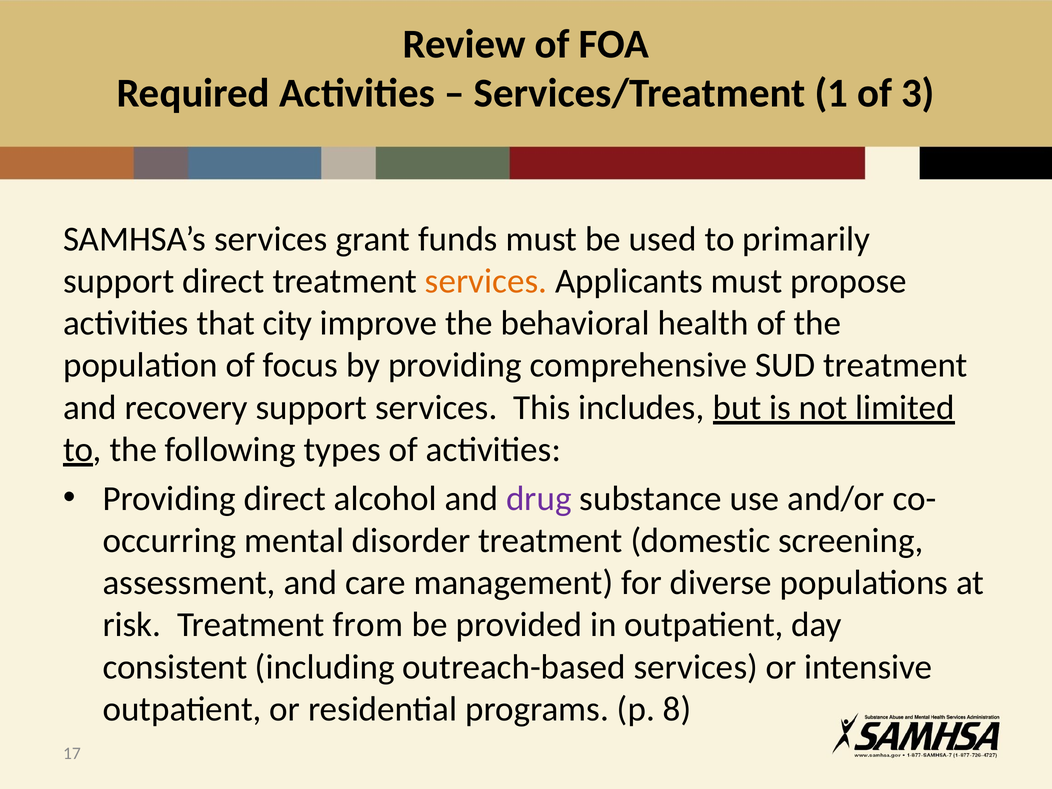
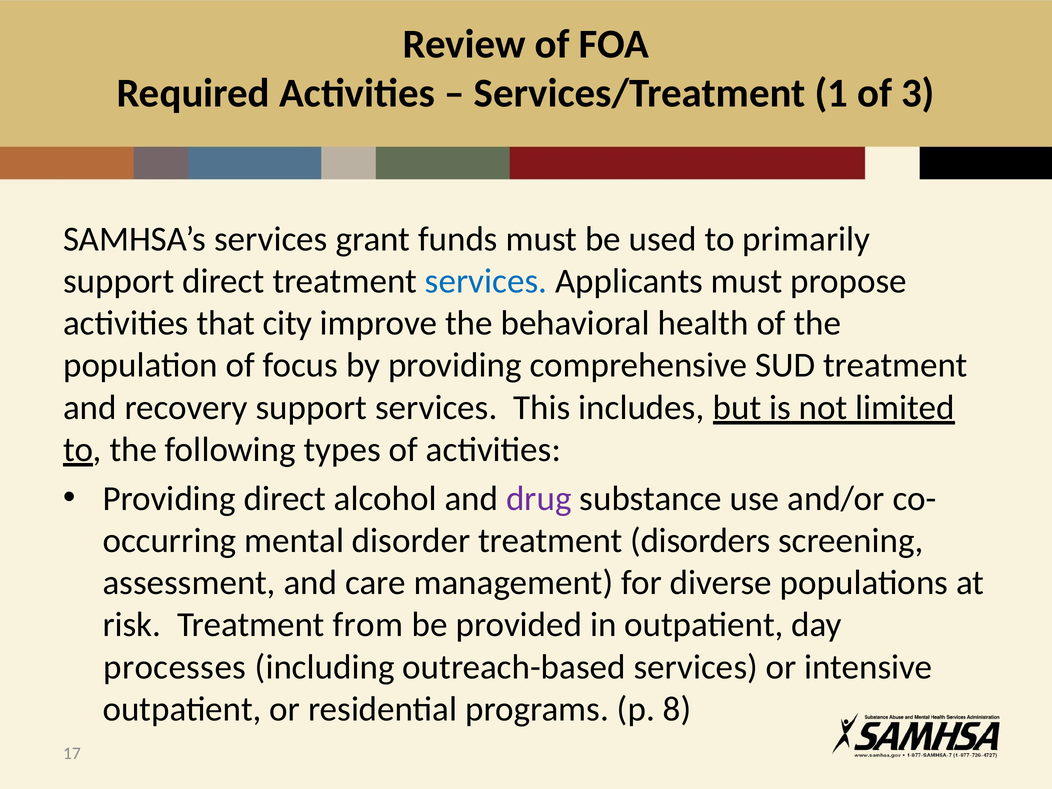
services colour: orange -> blue (486, 281)
domestic: domestic -> disorders (701, 541)
consistent: consistent -> processes (175, 667)
